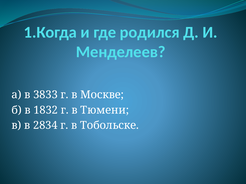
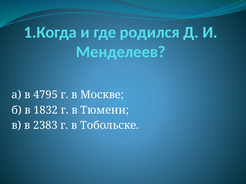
3833: 3833 -> 4795 (46, 95)
2834: 2834 -> 2383 (45, 126)
